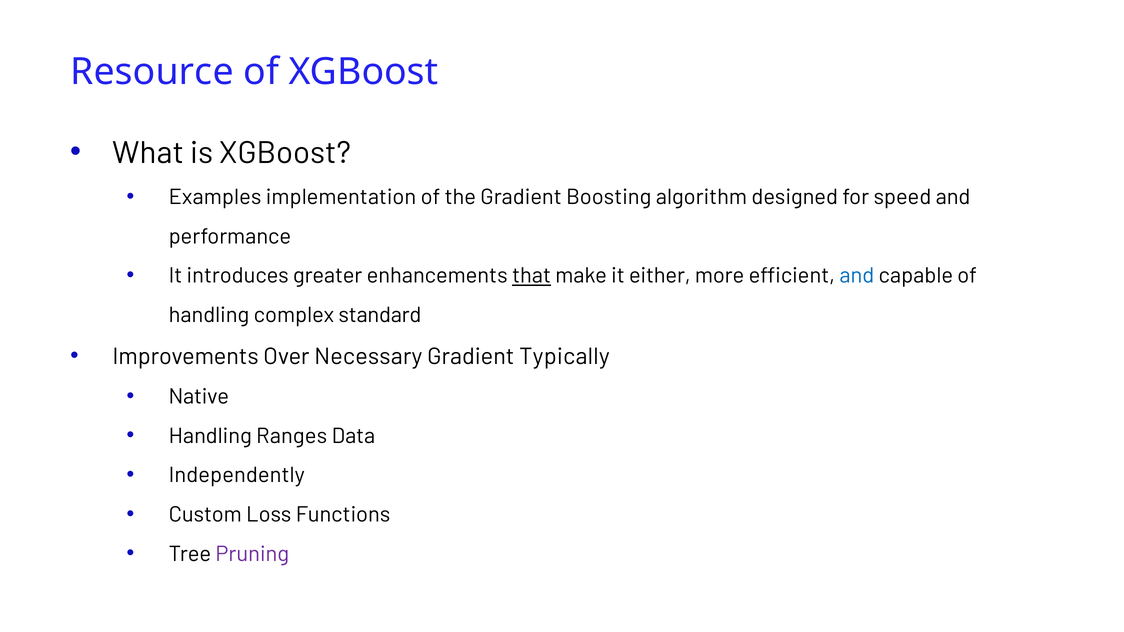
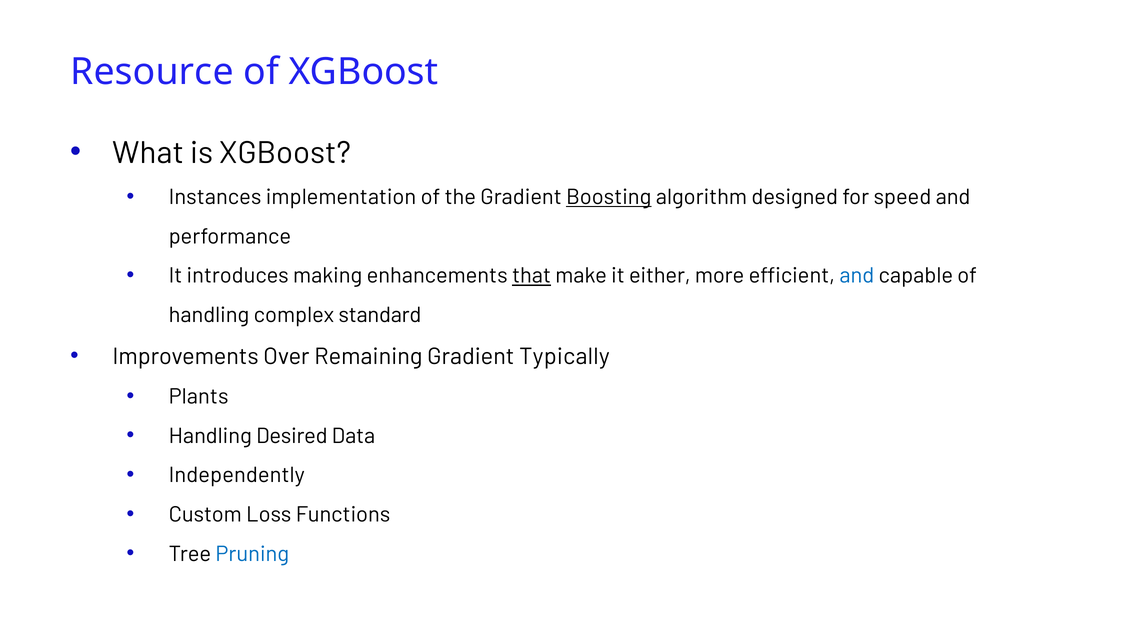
Examples: Examples -> Instances (215, 197)
Boosting underline: none -> present (609, 197)
greater: greater -> making (328, 276)
Necessary: Necessary -> Remaining (368, 357)
Native: Native -> Plants (199, 397)
Ranges: Ranges -> Desired (292, 436)
Pruning colour: purple -> blue (252, 554)
